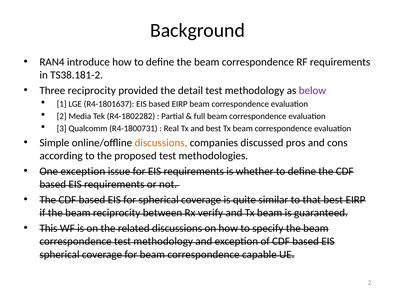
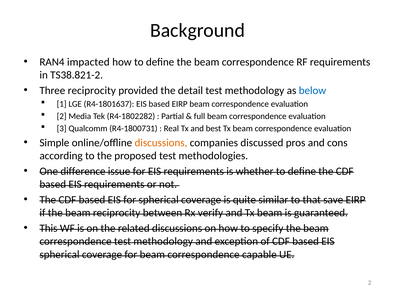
introduce: introduce -> impacted (88, 62)
TS38.181-2: TS38.181-2 -> TS38.821-2 (77, 75)
below colour: purple -> blue (312, 91)
One exception: exception -> difference (83, 171)
that best: best -> save (333, 200)
